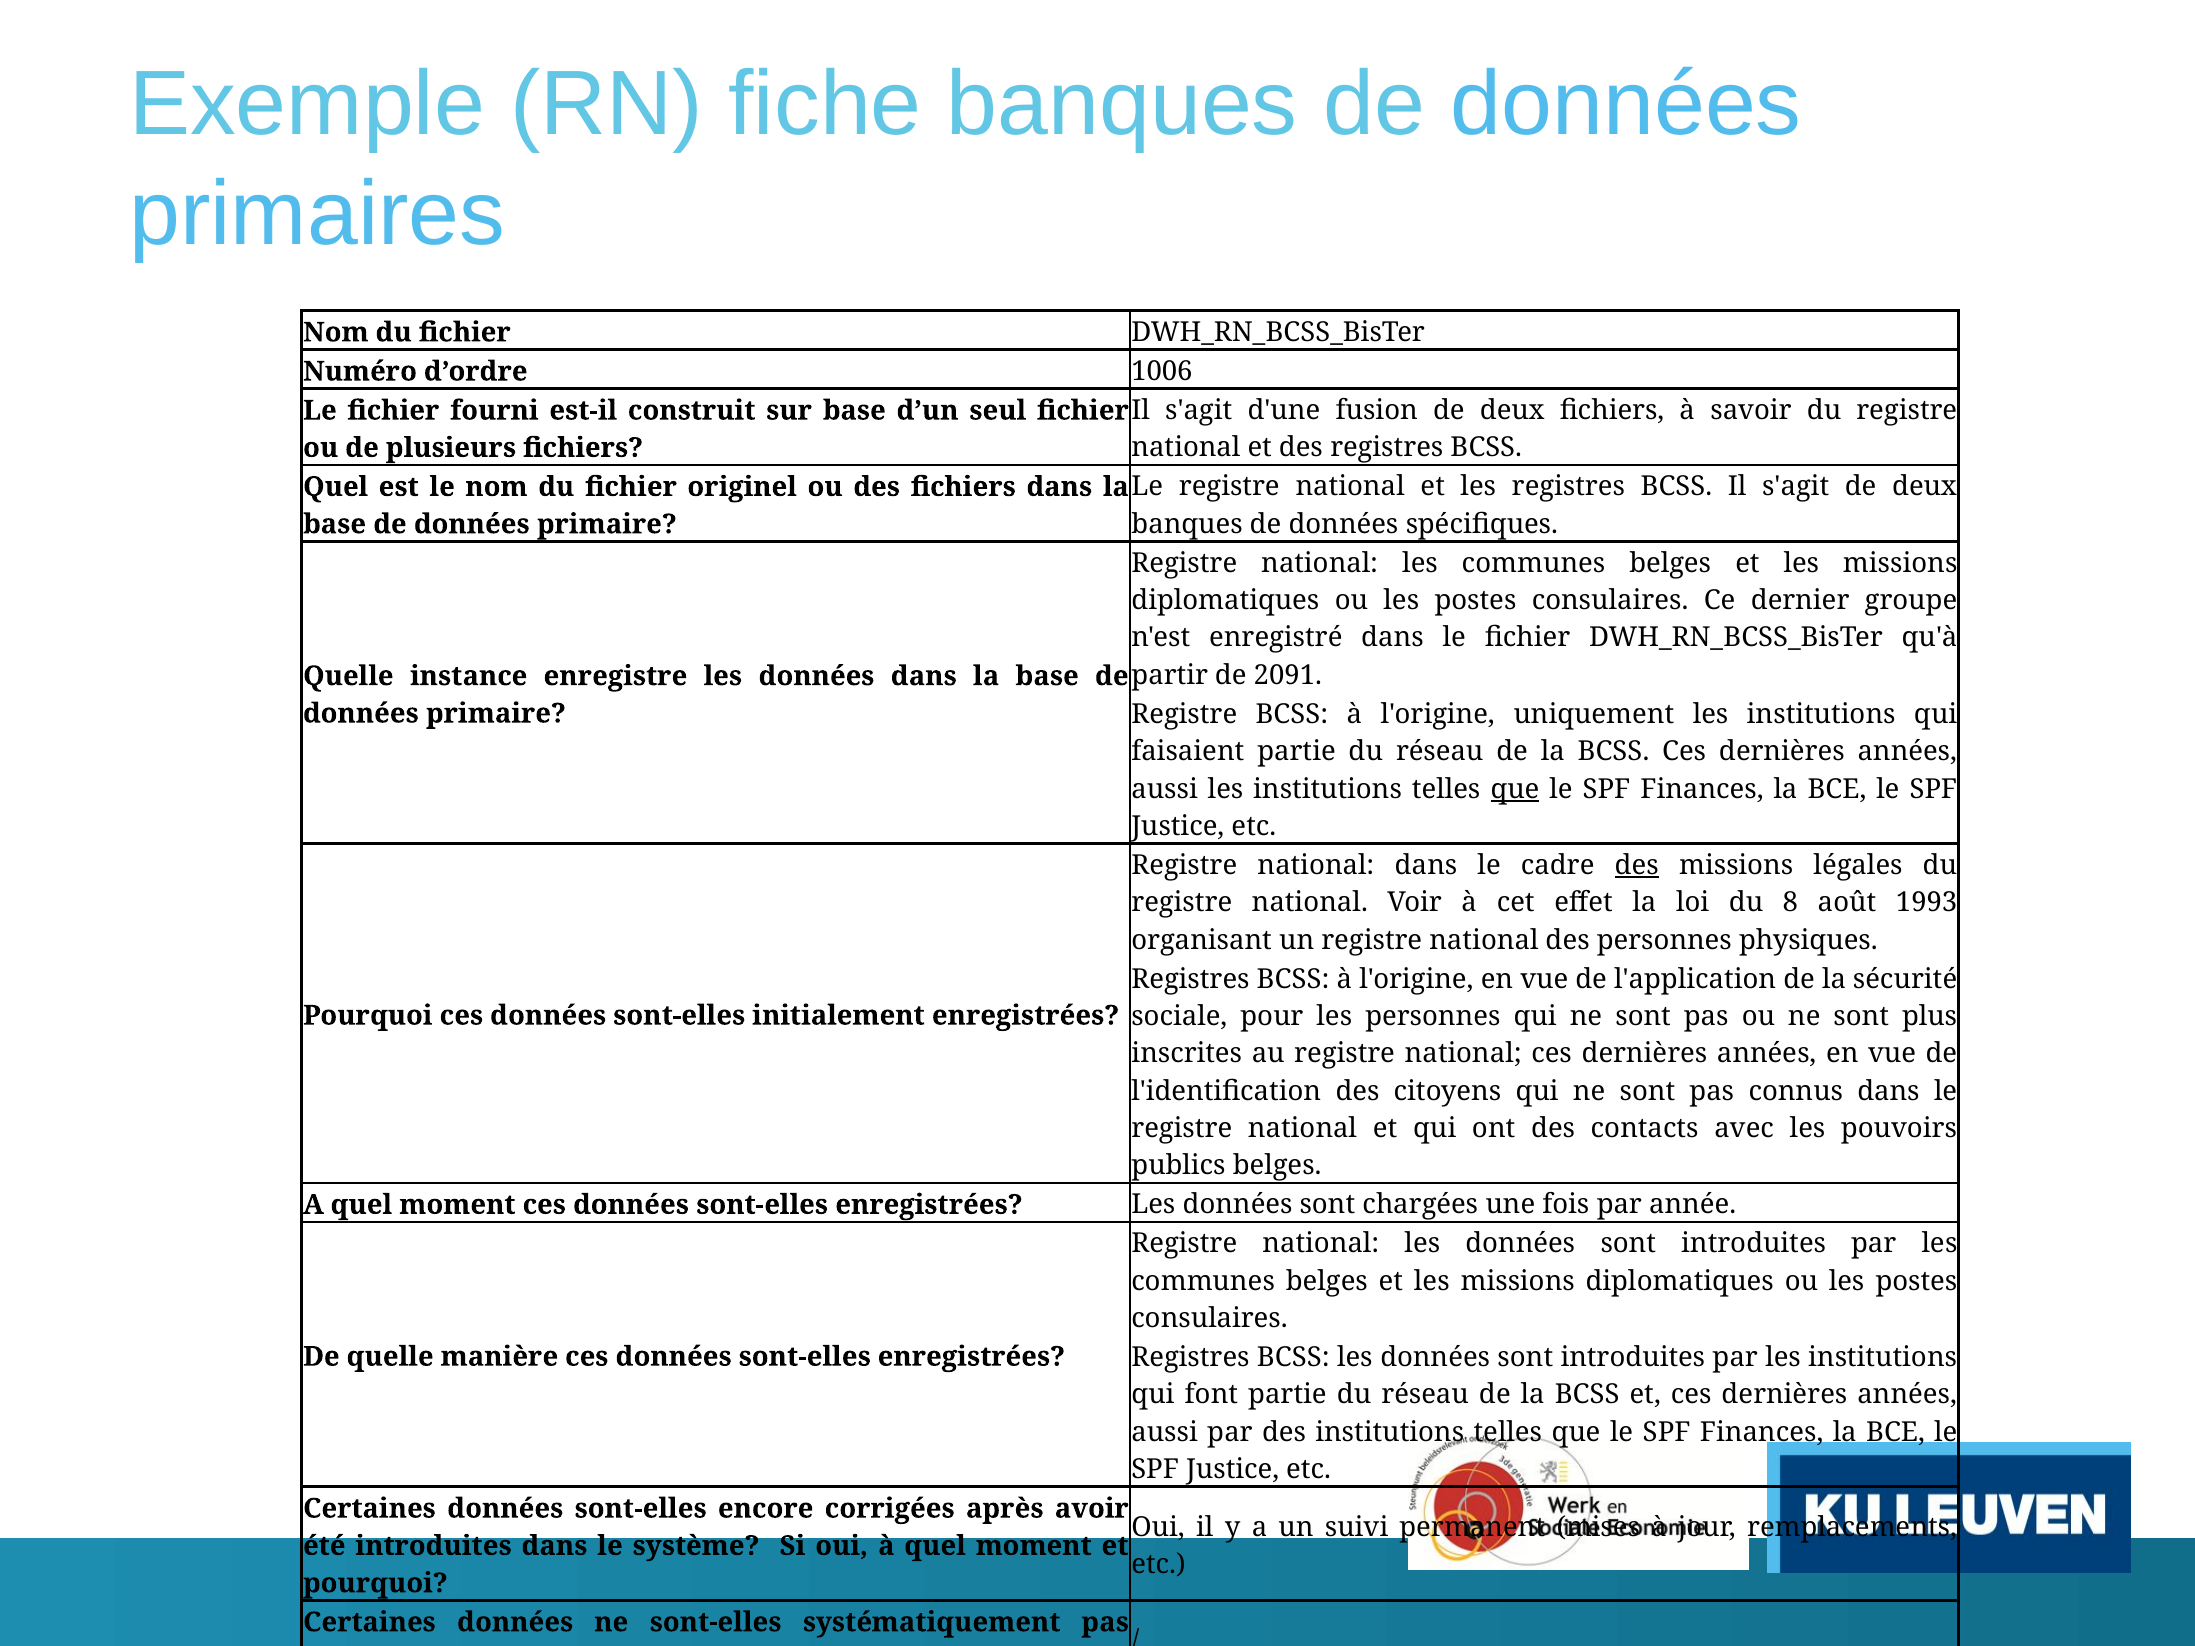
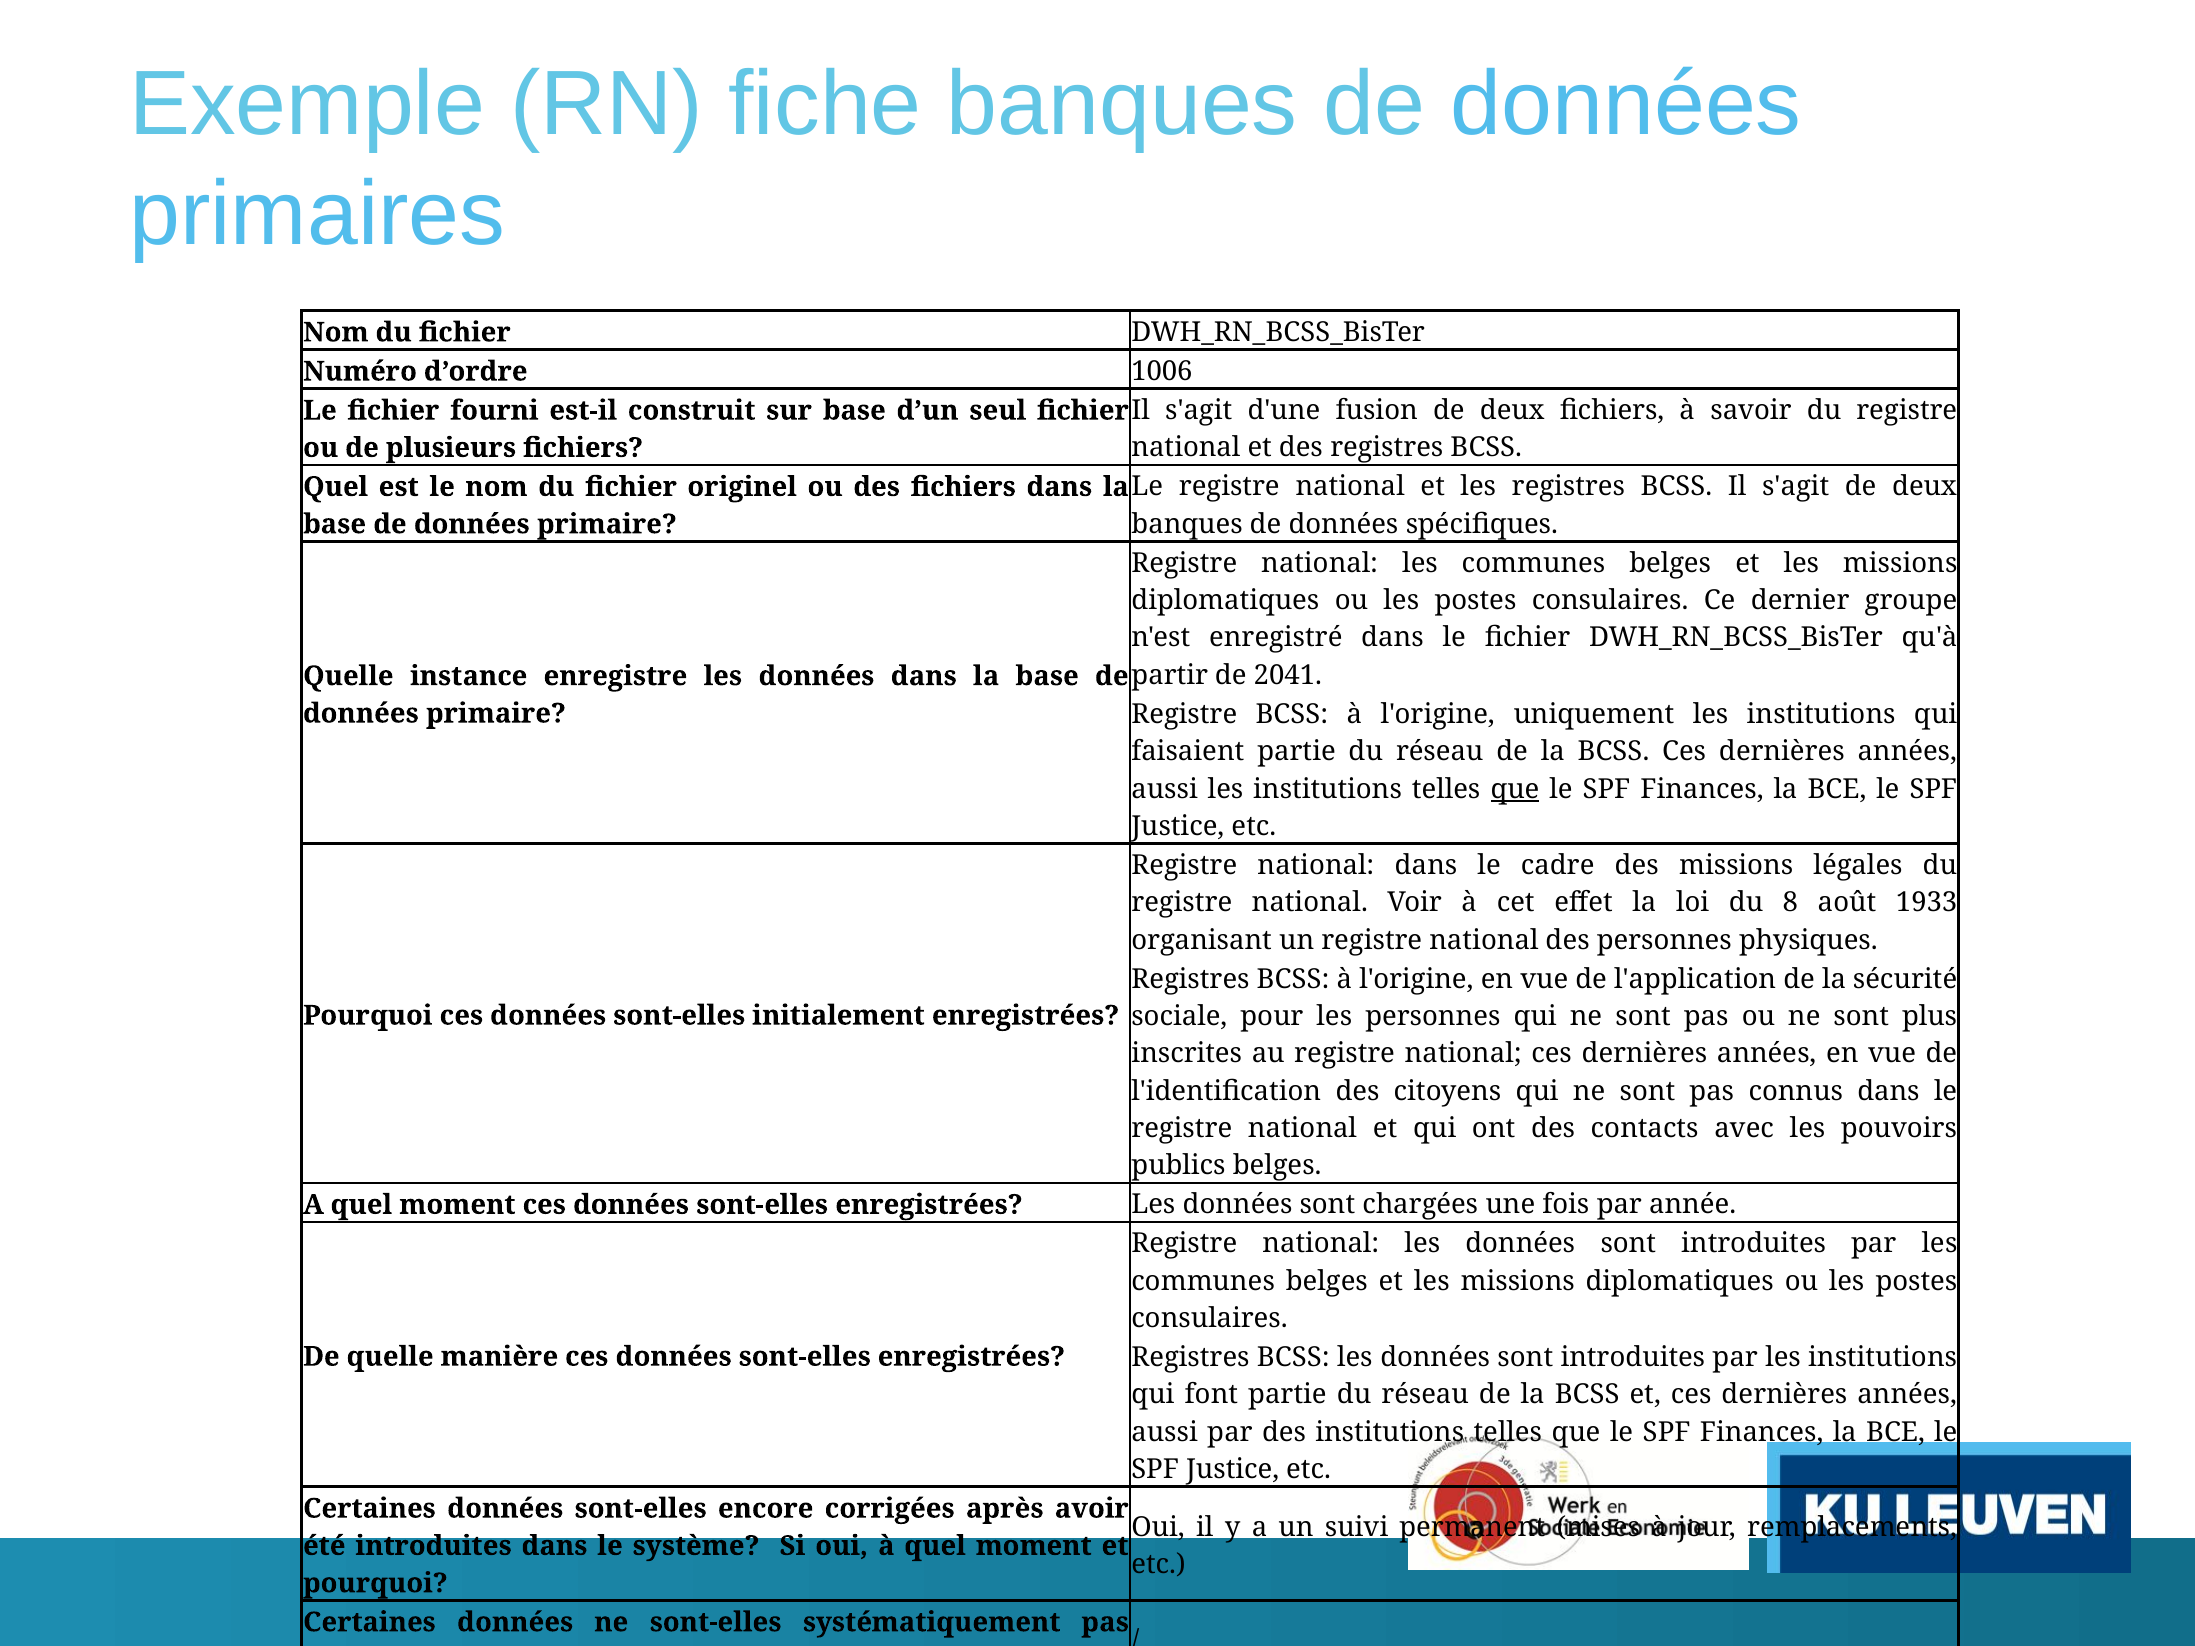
2091: 2091 -> 2041 (1288, 675)
des underline: present -> none (1637, 865)
1993: 1993 -> 1933 (1927, 903)
